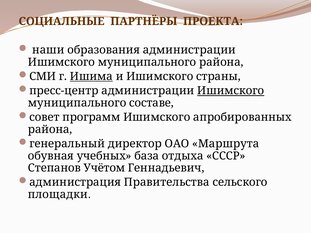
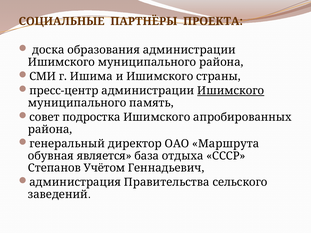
наши: наши -> доска (48, 50)
Ишима underline: present -> none (91, 77)
составе: составе -> память (151, 103)
программ: программ -> подростка (91, 117)
учебных: учебных -> является (104, 156)
площадки: площадки -> заведений (58, 195)
